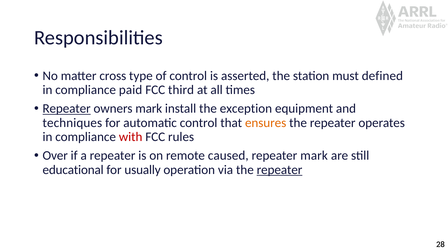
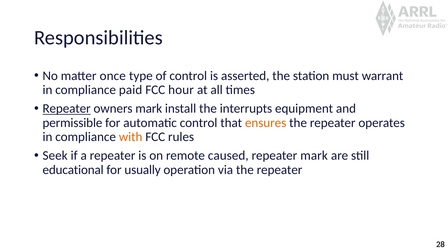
cross: cross -> once (113, 76)
defined: defined -> warrant (382, 76)
third: third -> hour (181, 90)
exception: exception -> interrupts (246, 109)
techniques: techniques -> permissible (72, 123)
with colour: red -> orange (131, 137)
Over: Over -> Seek (55, 156)
repeater underline: present -> none (280, 170)
